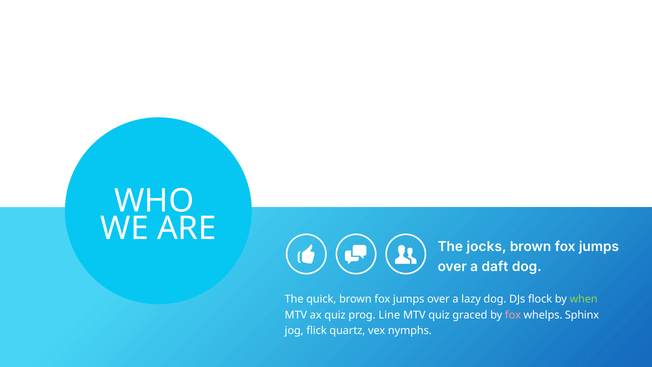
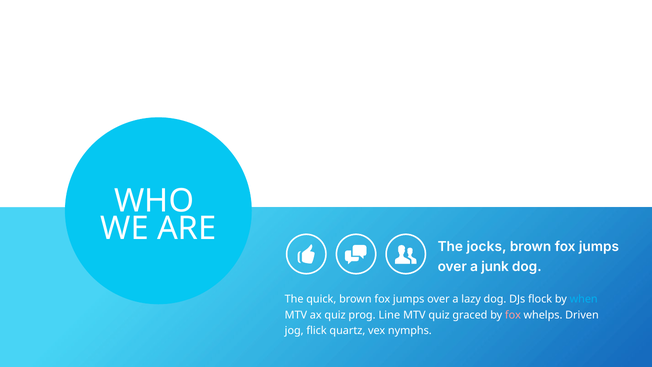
daft: daft -> junk (495, 266)
when colour: light green -> light blue (584, 299)
Sphinx: Sphinx -> Driven (582, 315)
